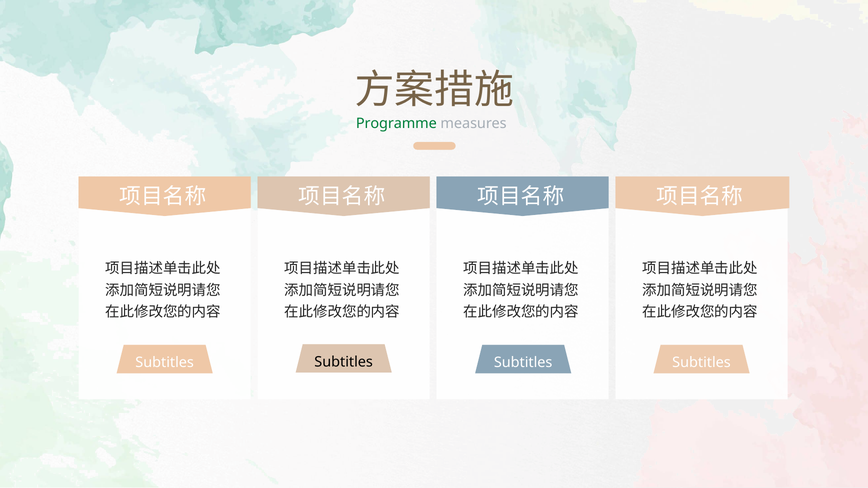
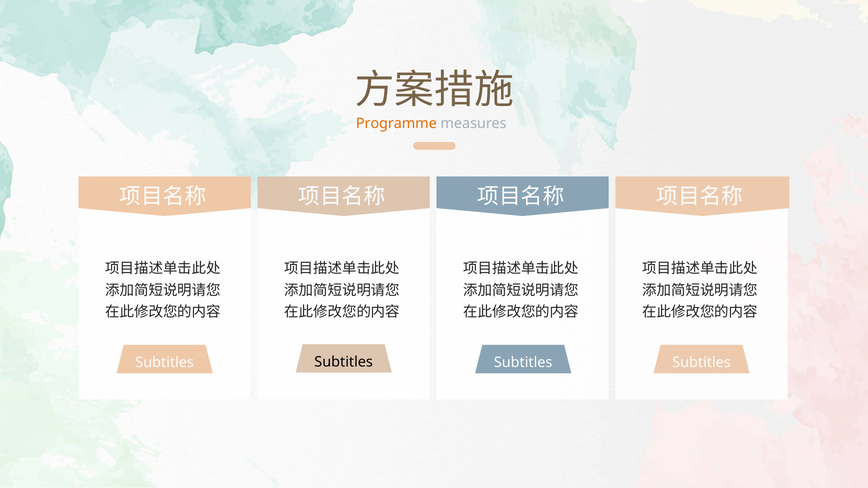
Programme colour: green -> orange (396, 124)
